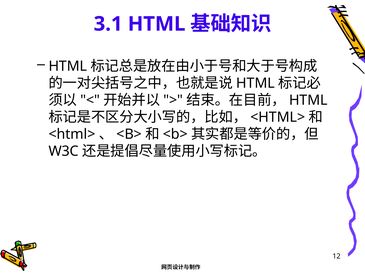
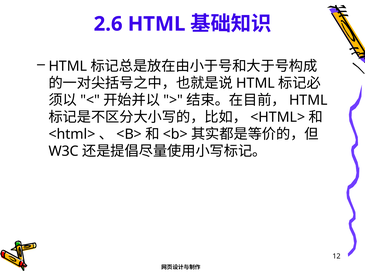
3.1: 3.1 -> 2.6 (108, 24)
